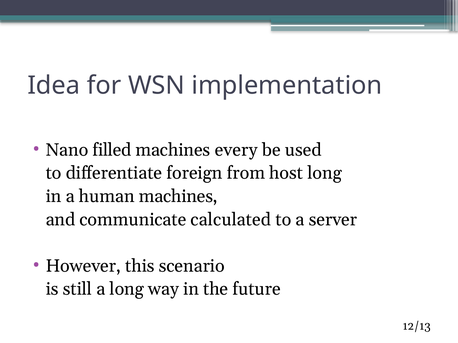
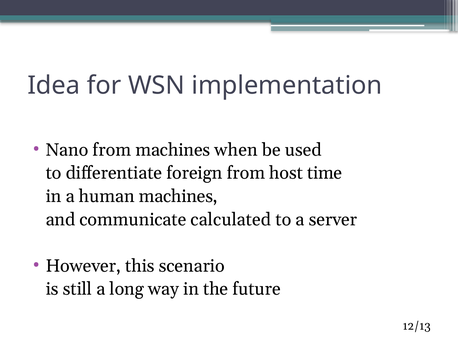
Nano filled: filled -> from (112, 150)
every: every -> when (236, 150)
host long: long -> time (325, 173)
